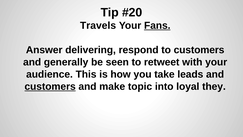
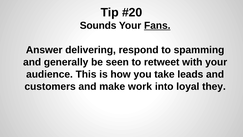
Travels: Travels -> Sounds (98, 26)
to customers: customers -> spamming (199, 50)
customers underline: present -> none (50, 86)
topic: topic -> work (140, 86)
